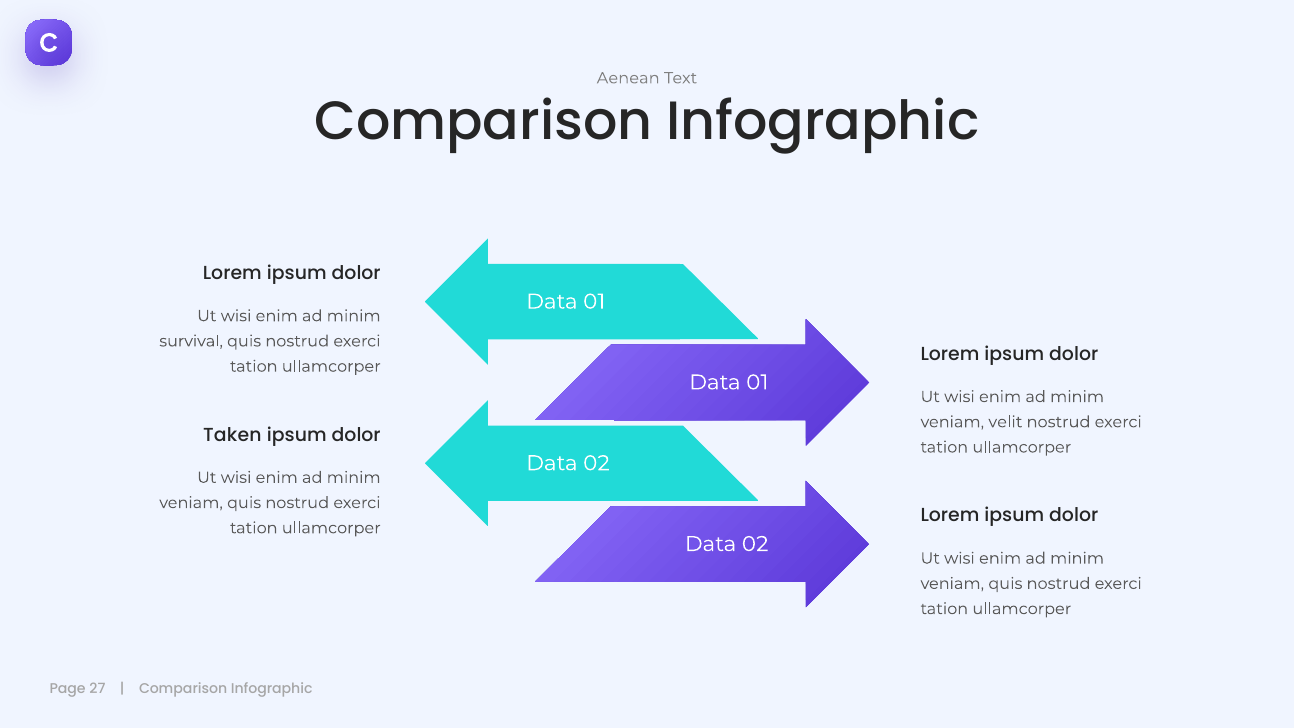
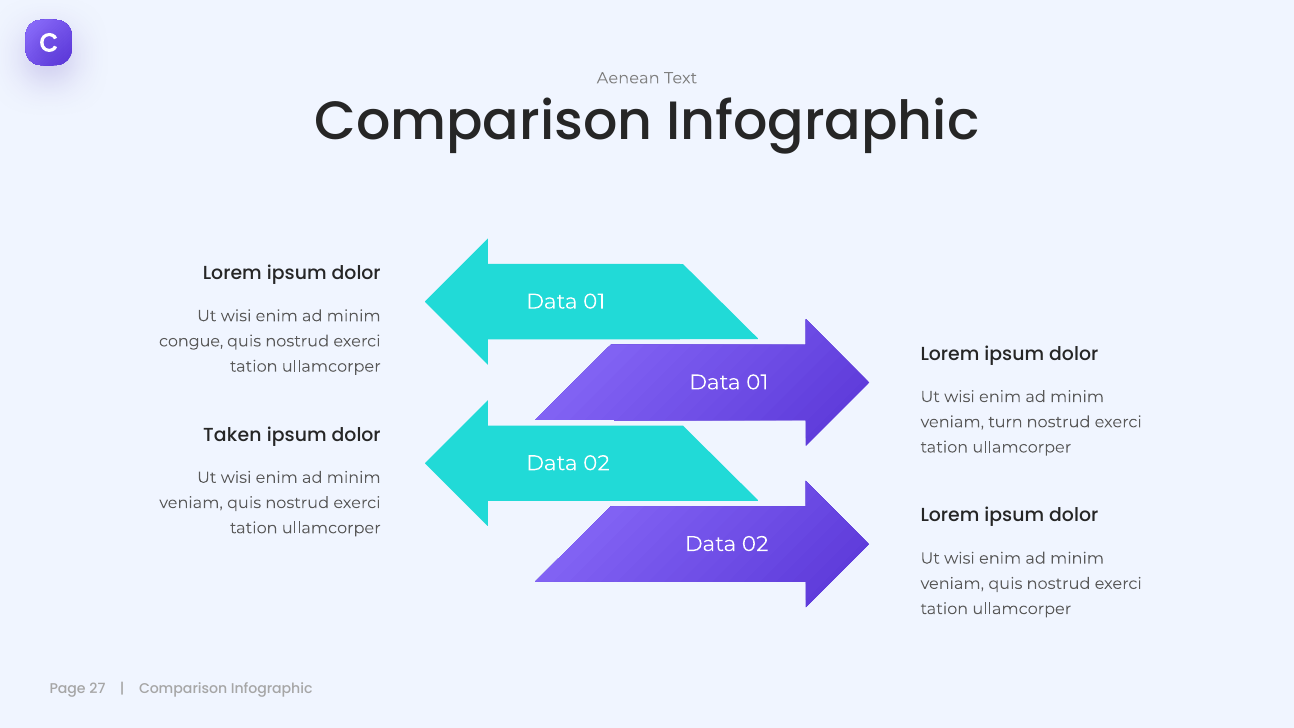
survival: survival -> congue (191, 341)
velit: velit -> turn (1005, 422)
